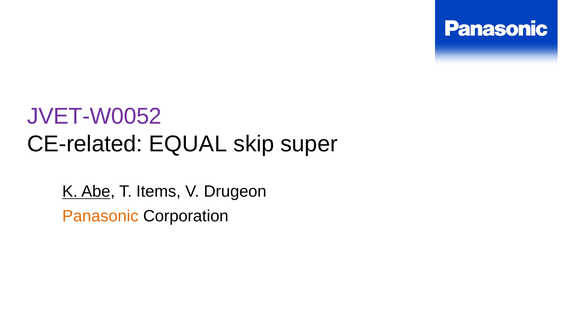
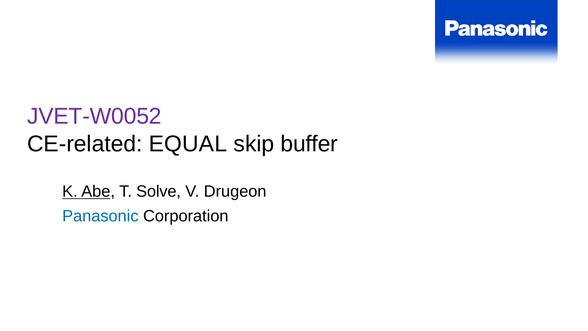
super: super -> buffer (309, 144)
Items: Items -> Solve (159, 191)
Panasonic colour: orange -> blue (100, 216)
